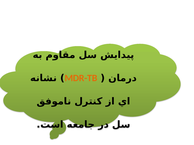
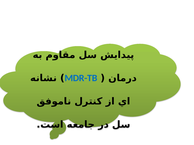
MDR-TB colour: orange -> blue (81, 78)
